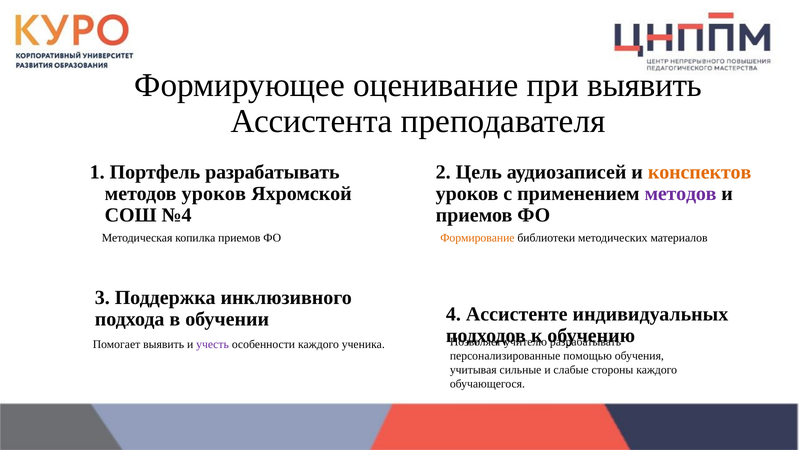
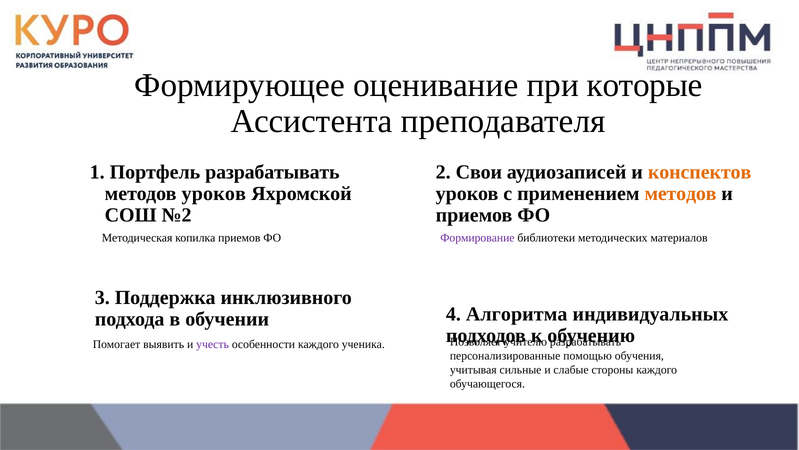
при выявить: выявить -> которые (645, 85)
Цель: Цель -> Свои (479, 172)
методов colour: purple -> orange (680, 193)
№4: №4 -> №2 (177, 215)
Формирование colour: orange -> purple (477, 238)
Ассистенте: Ассистенте -> Алгоритма (517, 314)
